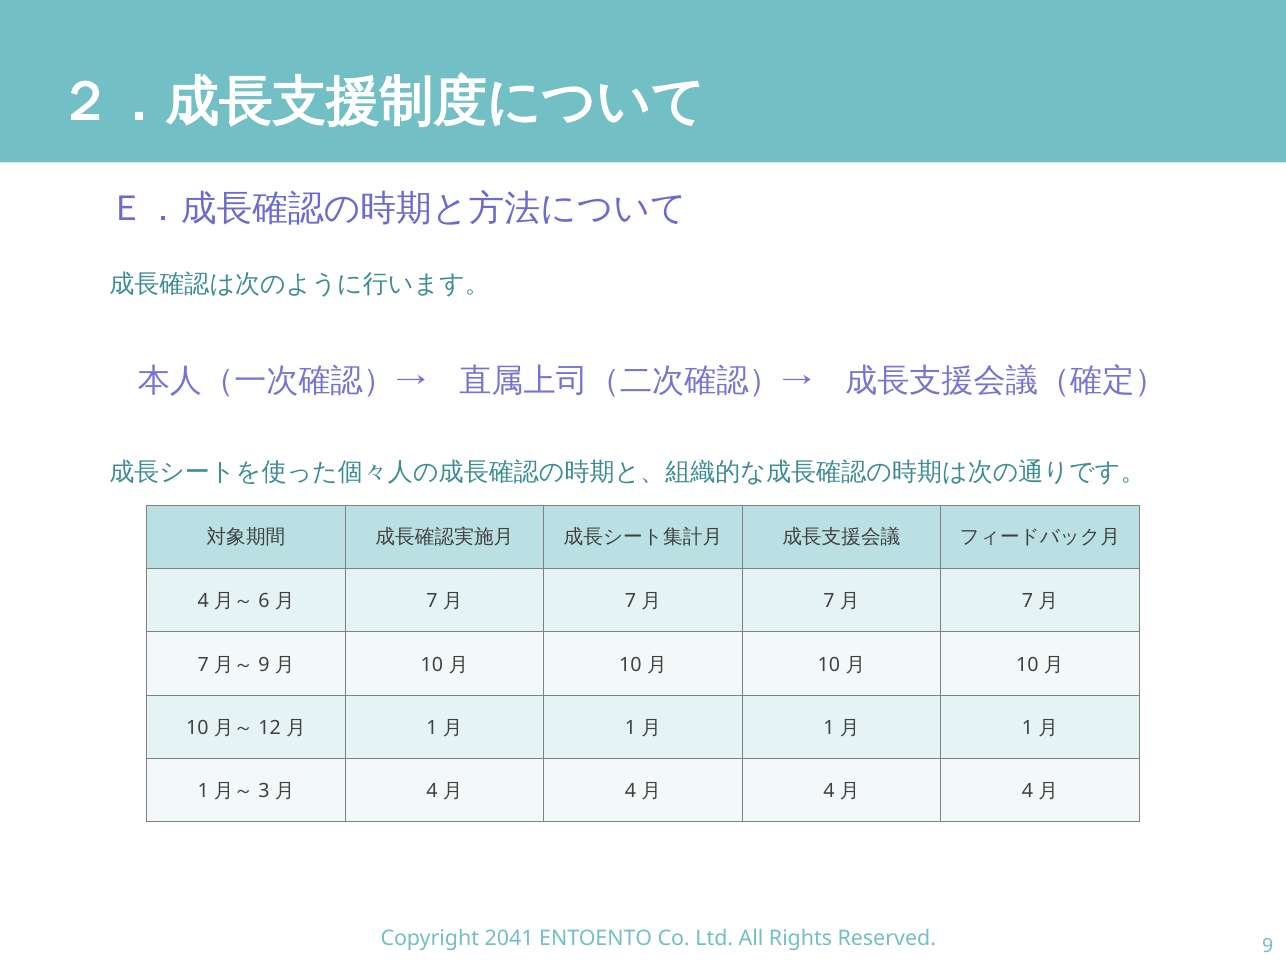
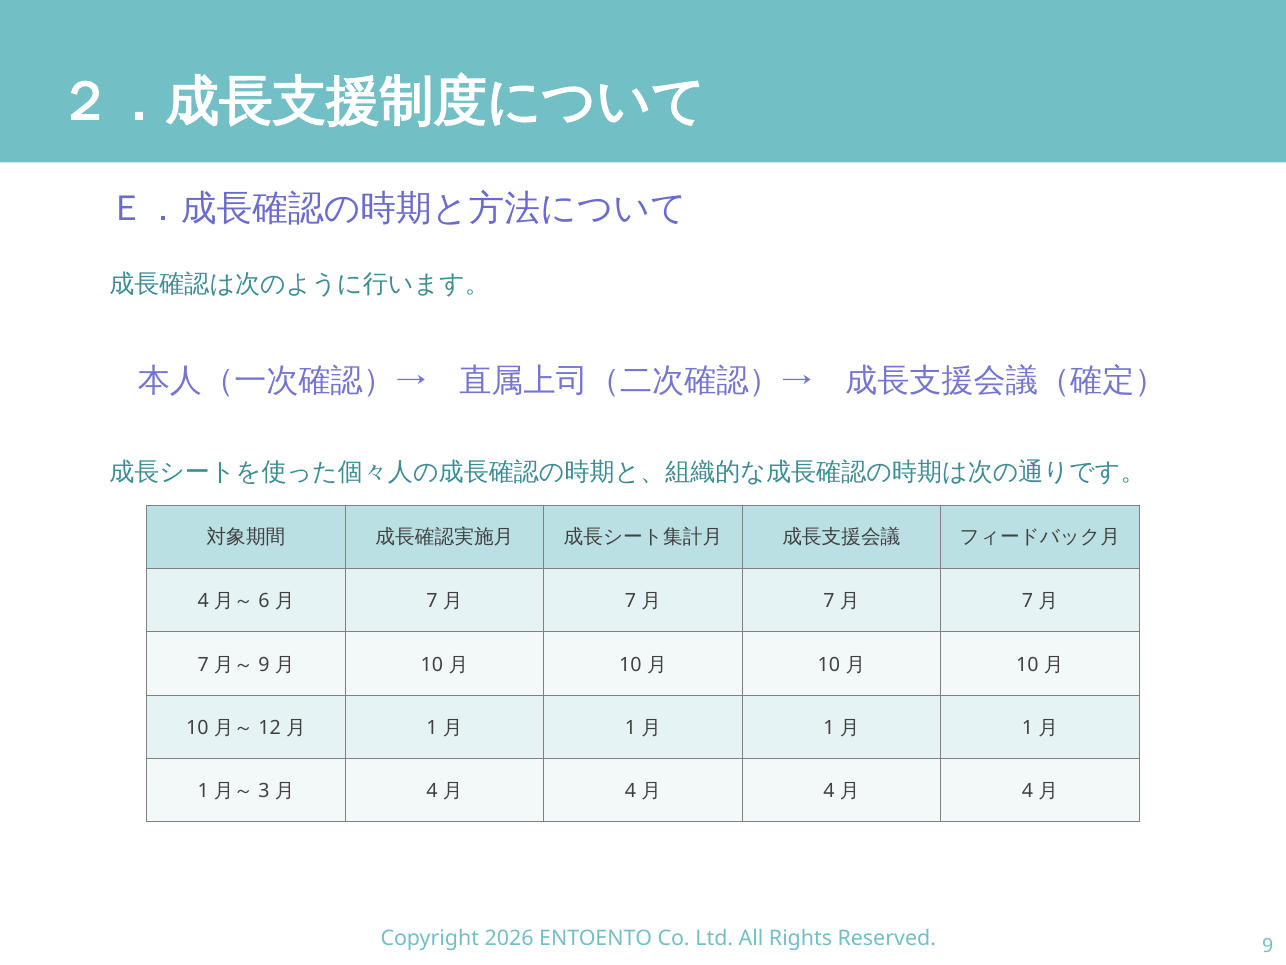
2041: 2041 -> 2026 (509, 938)
